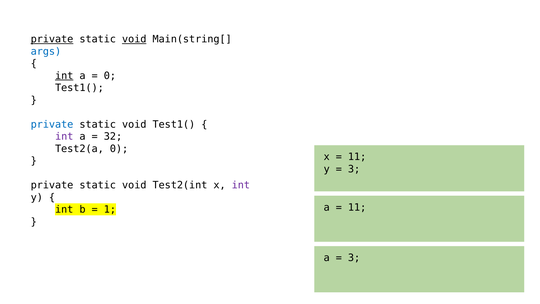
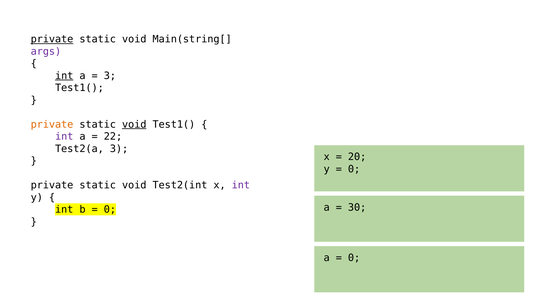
void underline: present -> none (134, 39)
args colour: blue -> purple (46, 51)
0: 0 -> 3 (110, 76)
private colour: blue -> orange (52, 124)
void underline: none -> present (134, 124)
32: 32 -> 22 (113, 136)
Test2(a 0: 0 -> 3 (119, 149)
11: 11 -> 20 (357, 157)
3: 3 -> 0 (354, 169)
11: 11 -> 30 (357, 207)
1: 1 -> 0 (110, 209)
3: 3 -> 0 (354, 258)
